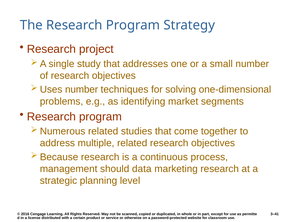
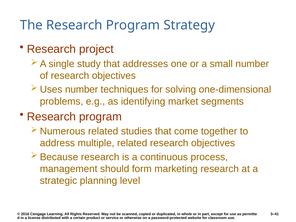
data: data -> form (142, 169)
